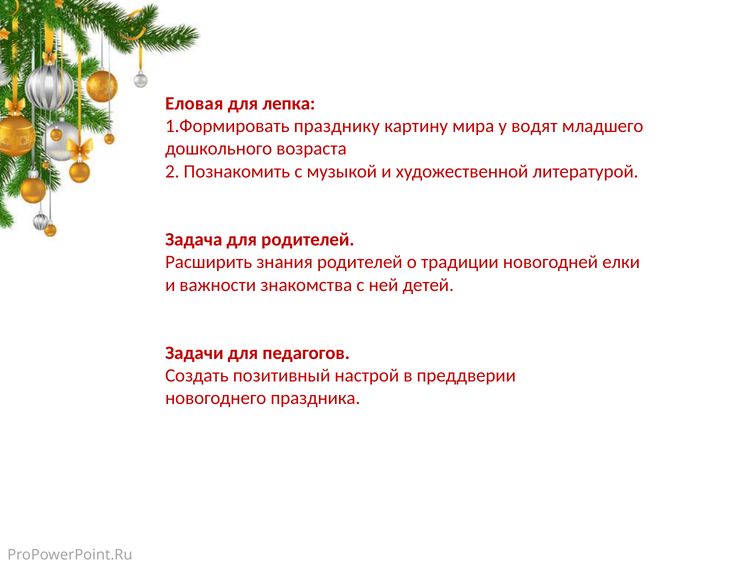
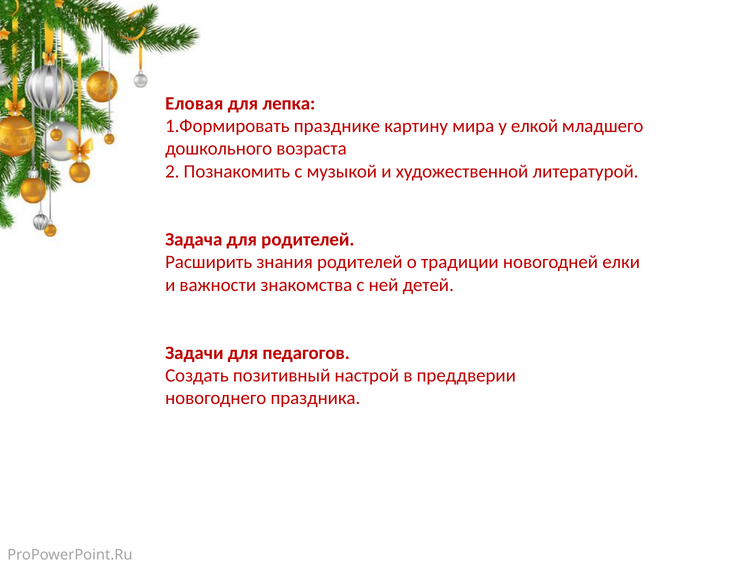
празднику: празднику -> празднике (337, 126)
водят: водят -> елкой (535, 126)
